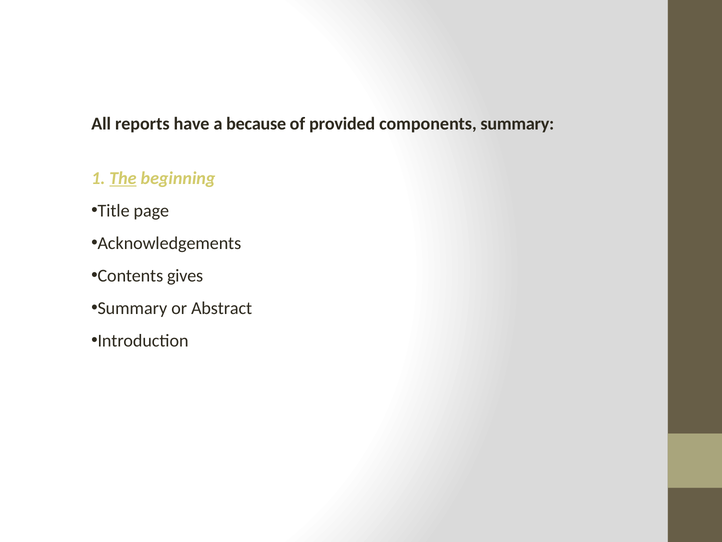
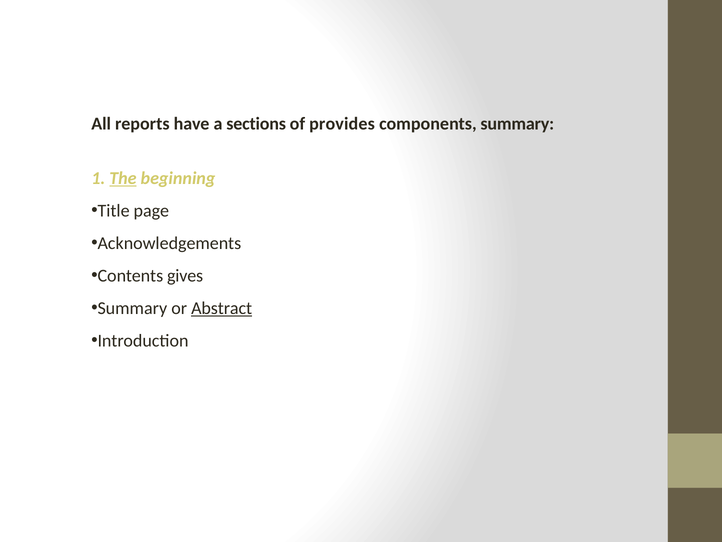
because: because -> sections (256, 124)
provided: provided -> provides (342, 124)
Abstract underline: none -> present (222, 308)
